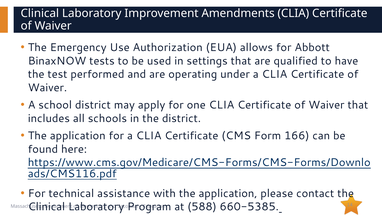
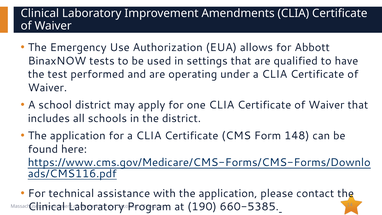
166: 166 -> 148 (297, 136)
588: 588 -> 190 (202, 207)
